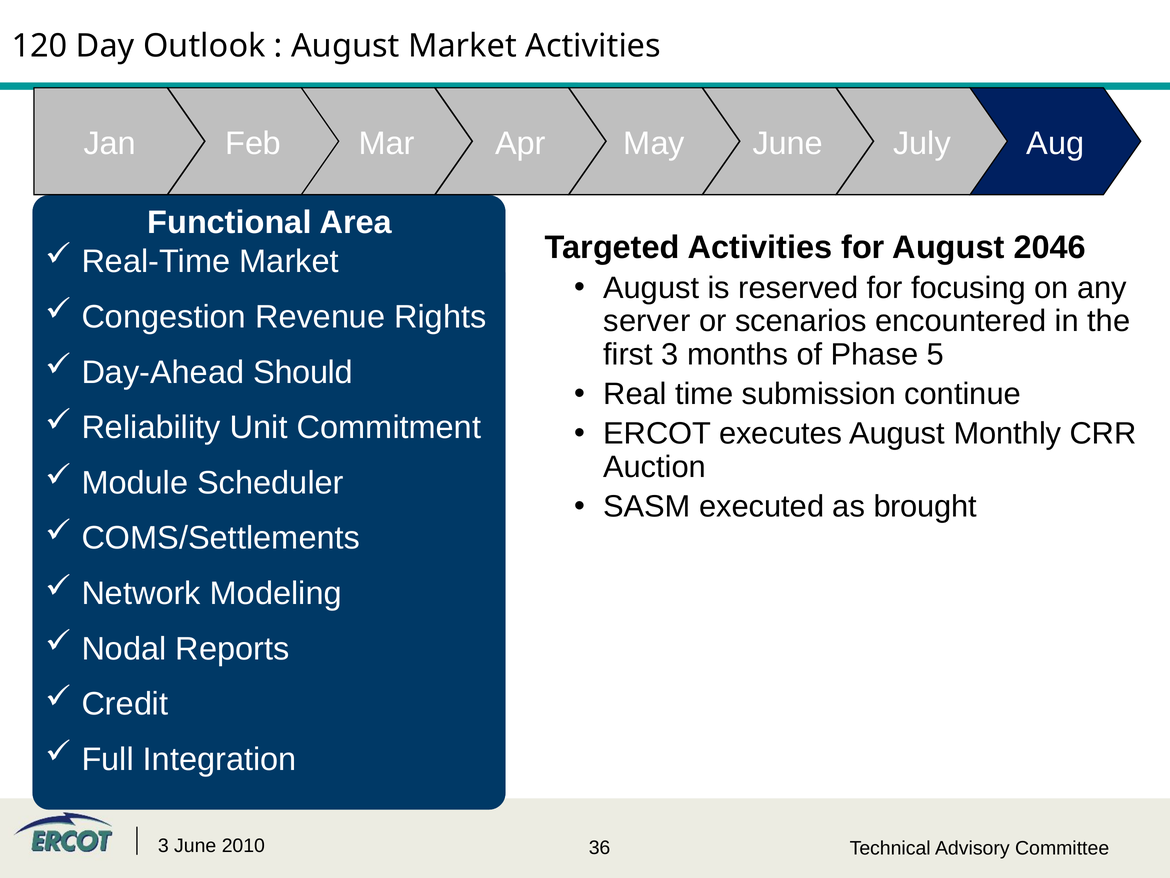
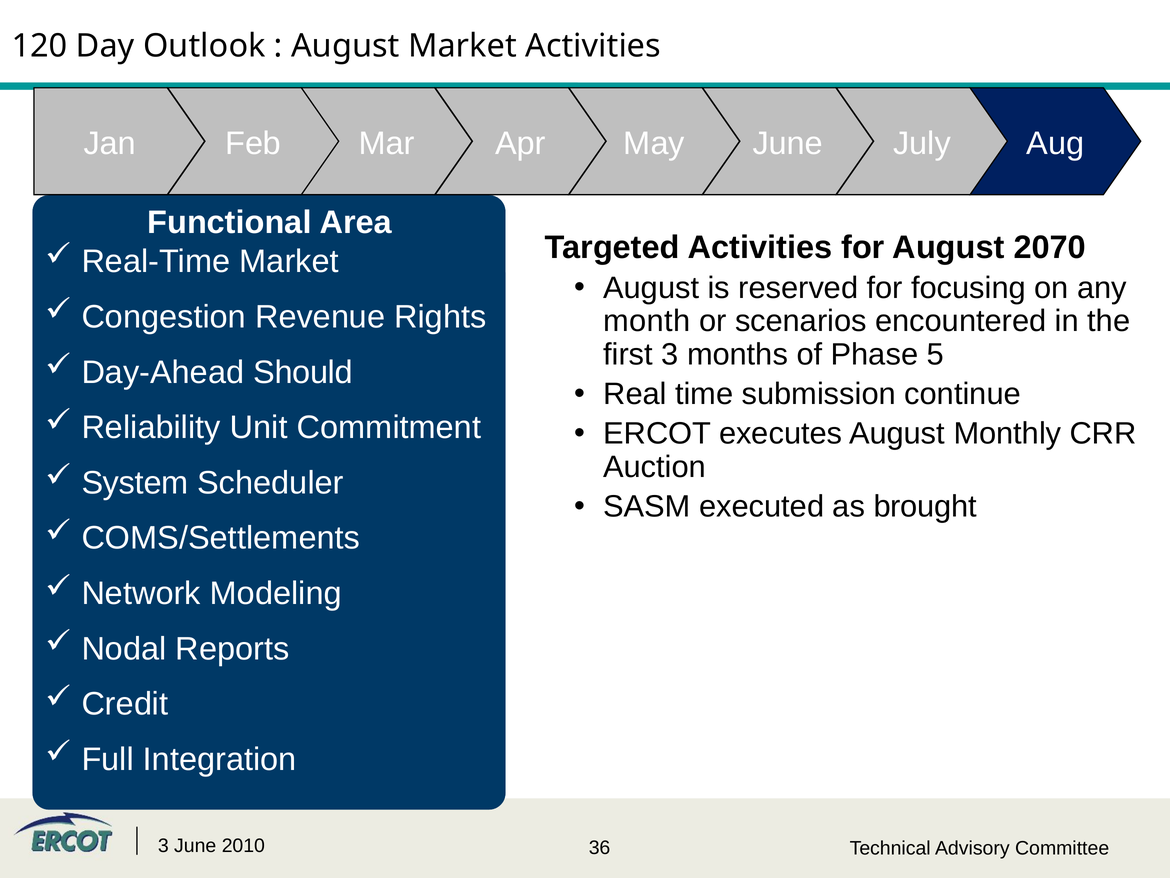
2046: 2046 -> 2070 (1050, 247)
server: server -> month (647, 321)
Module: Module -> System (135, 483)
